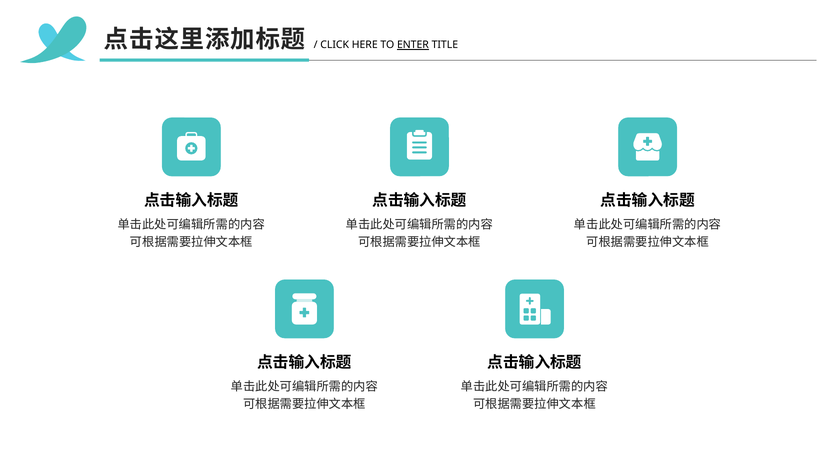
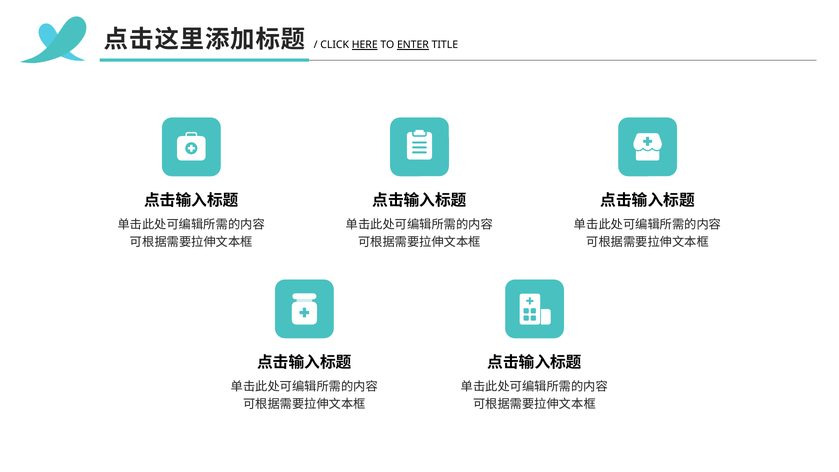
HERE underline: none -> present (365, 45)
